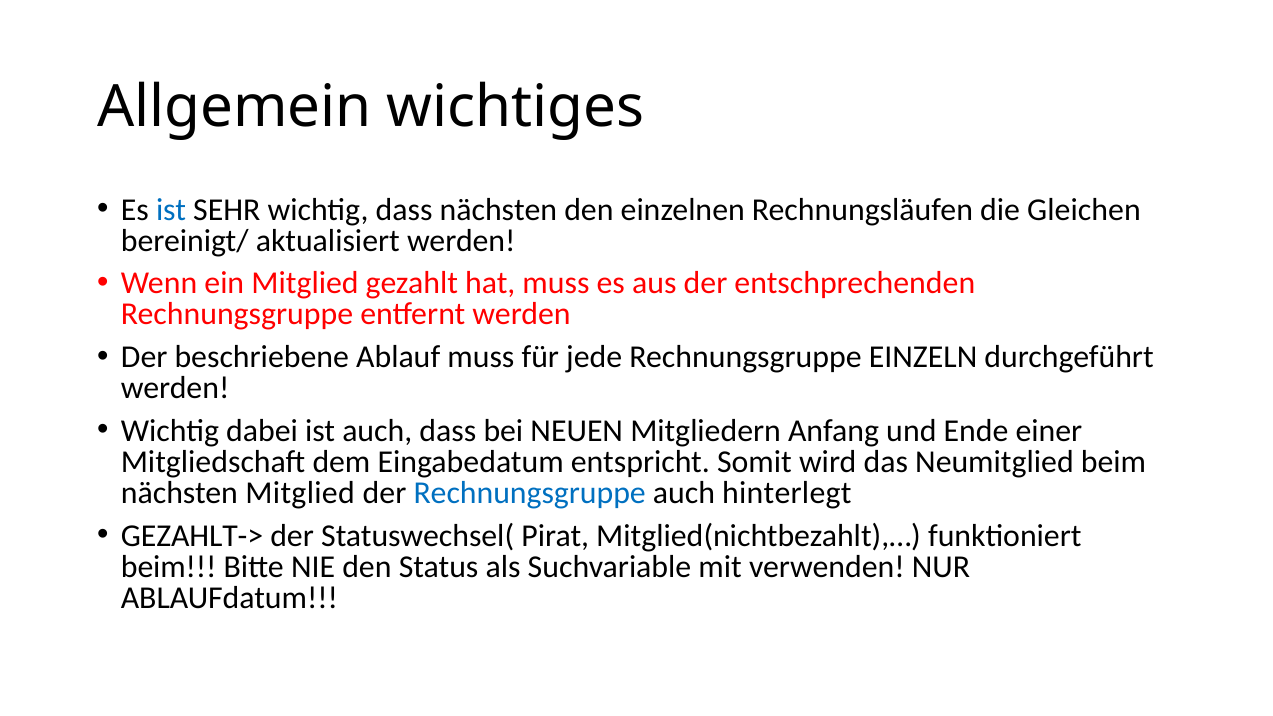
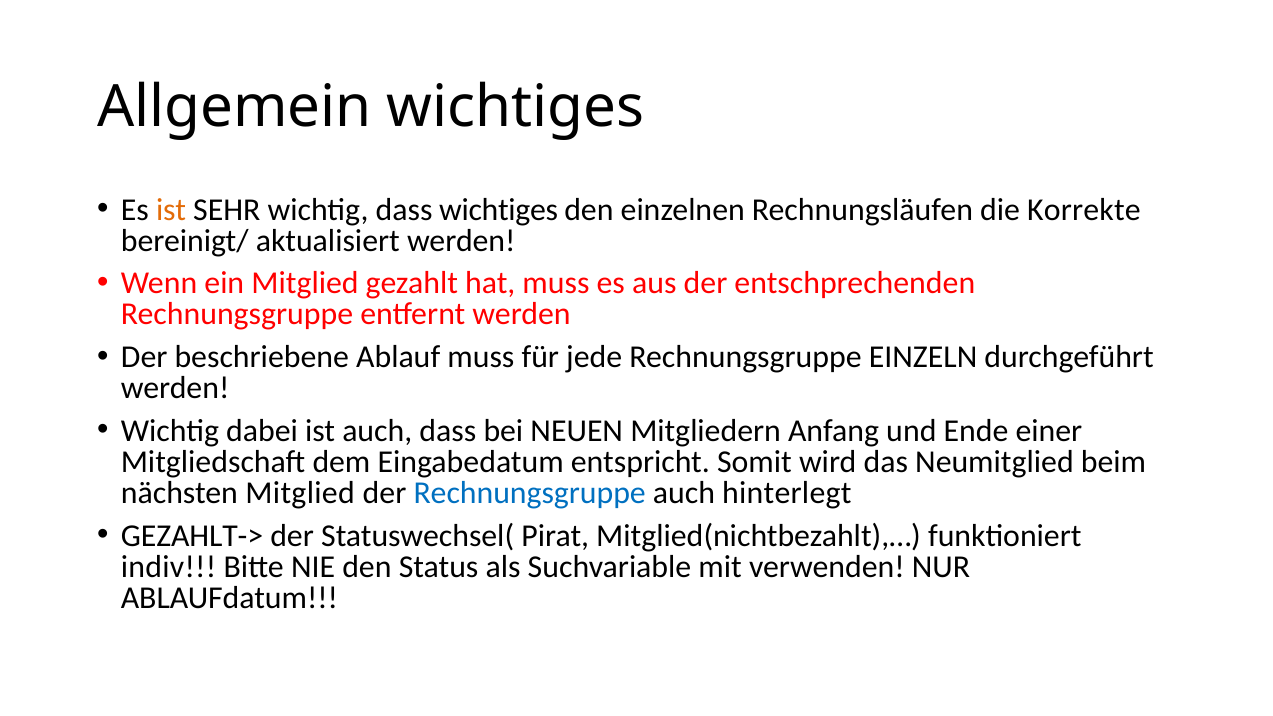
ist colour: blue -> orange (171, 210)
dass nächsten: nächsten -> wichtiges (499, 210)
Gleichen: Gleichen -> Korrekte (1084, 210)
beim: beim -> indiv (169, 567)
